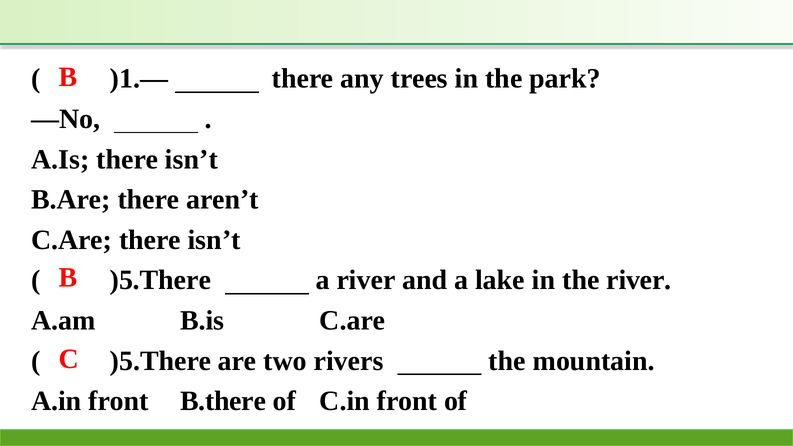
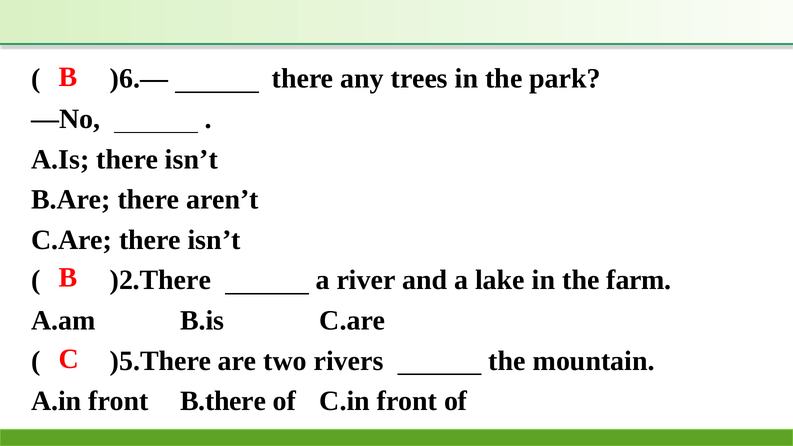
)1.—: )1.— -> )6.— (139, 79)
)5.There: )5.There -> )2.There (160, 280)
the river: river -> farm (639, 280)
